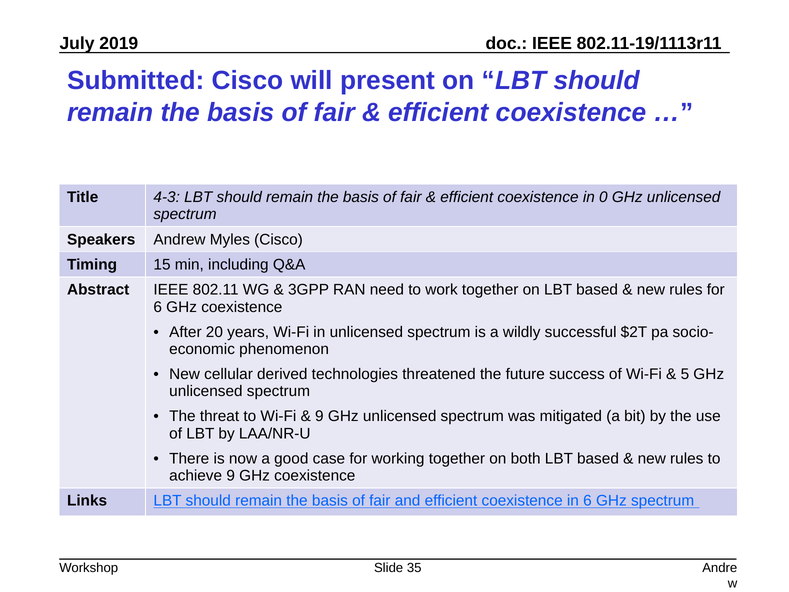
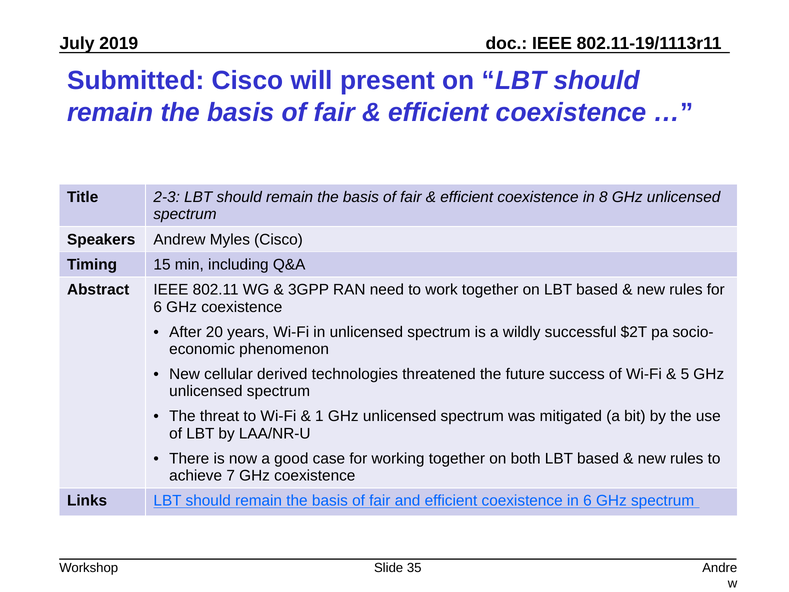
4-3: 4-3 -> 2-3 (167, 197)
0: 0 -> 8 (603, 197)
9: 9 -> 1 (319, 416)
achieve 9: 9 -> 7 (231, 476)
